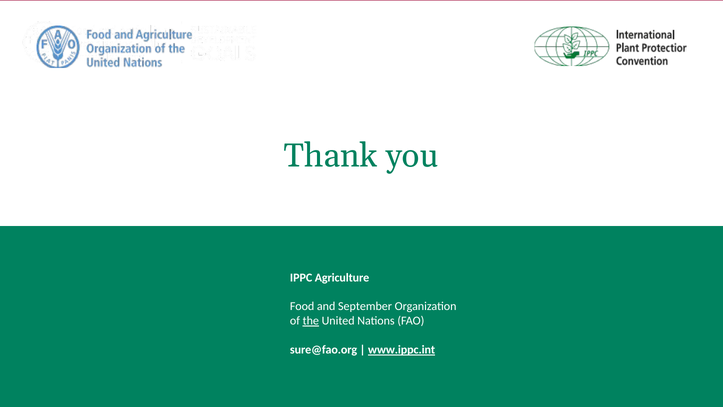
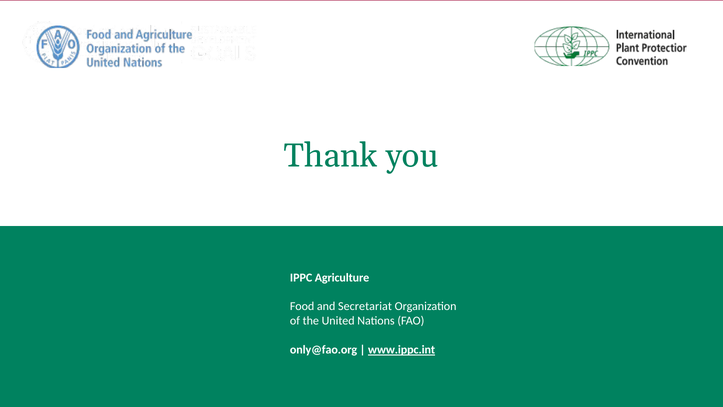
September: September -> Secretariat (365, 306)
the underline: present -> none (311, 321)
sure@fao.org: sure@fao.org -> only@fao.org (324, 350)
